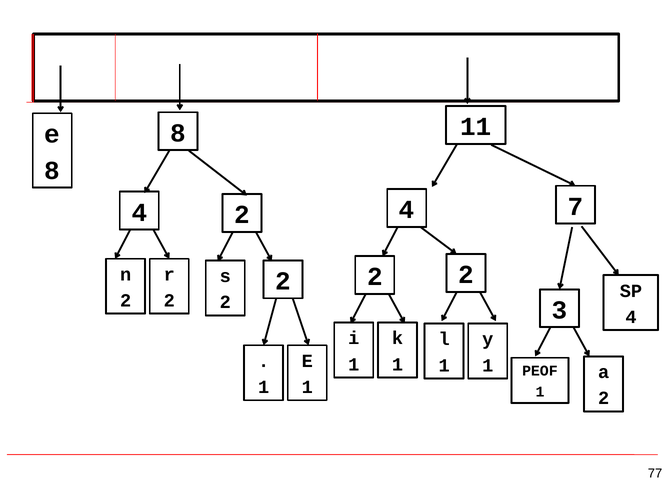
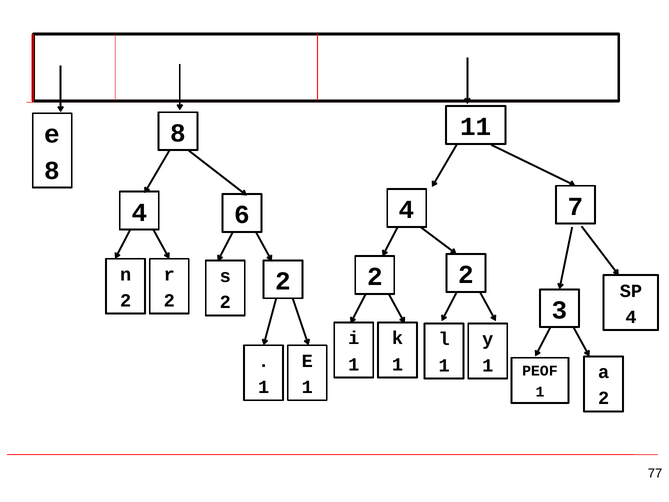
4 2: 2 -> 6 (242, 215)
